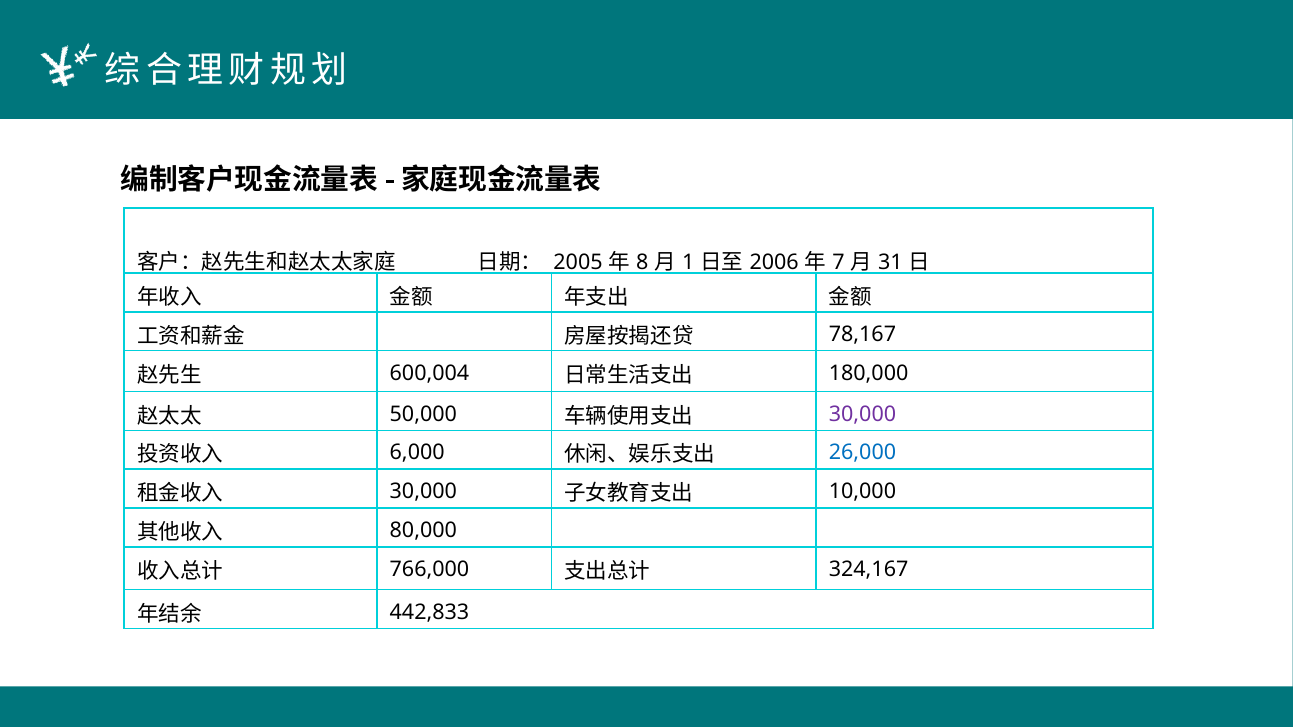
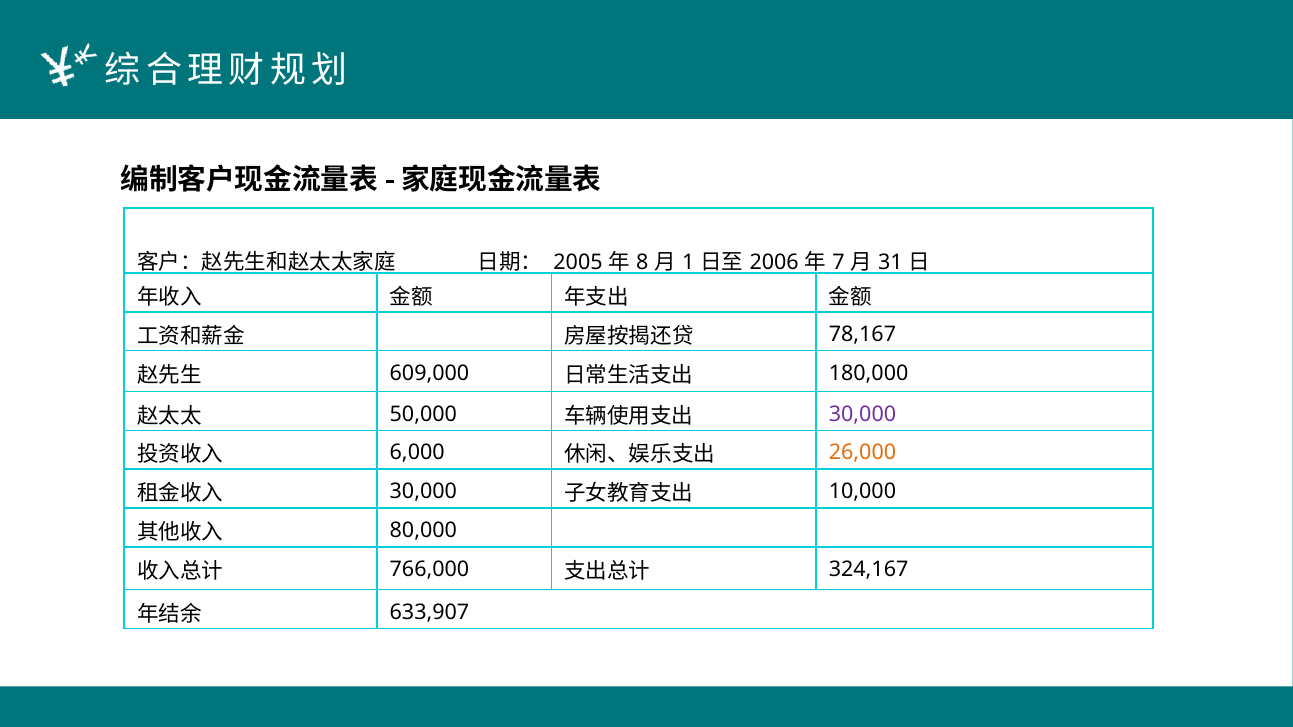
600,004: 600,004 -> 609,000 (429, 373)
26,000 colour: blue -> orange (863, 453)
442,833: 442,833 -> 633,907 (429, 612)
